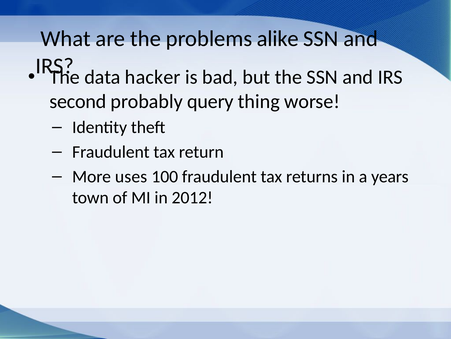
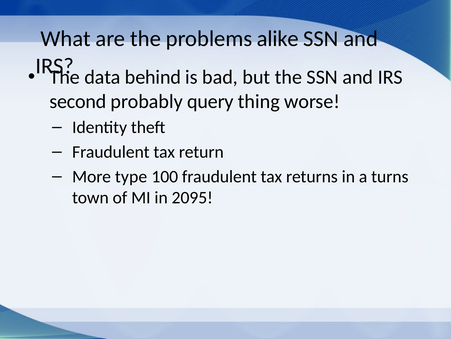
hacker: hacker -> behind (153, 77)
uses: uses -> type (131, 176)
years: years -> turns (390, 176)
2012: 2012 -> 2095 (192, 197)
